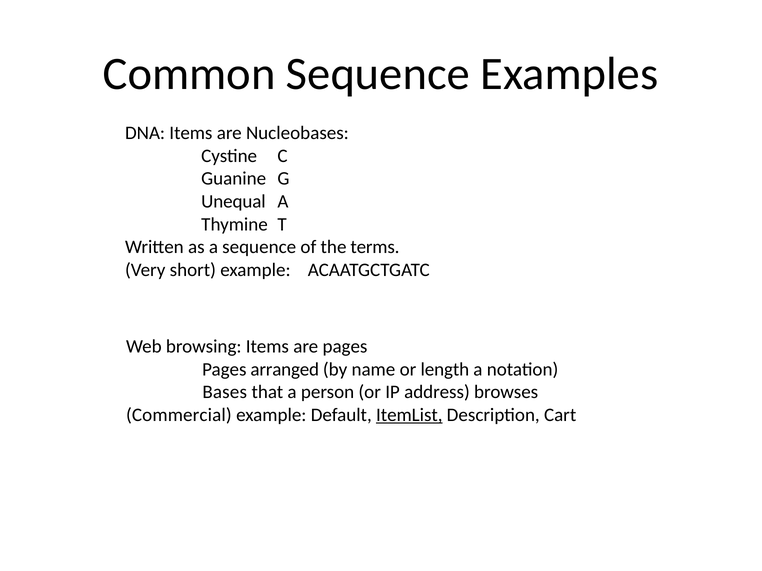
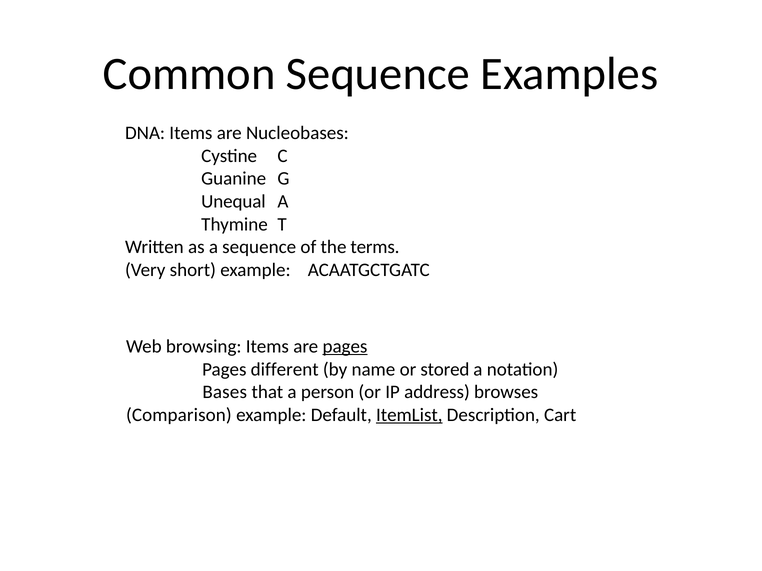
pages underline: none -> present (345, 347)
arranged: arranged -> different (285, 370)
length: length -> stored (445, 370)
Commercial: Commercial -> Comparison (179, 415)
